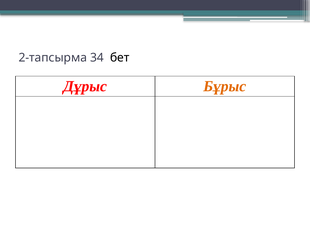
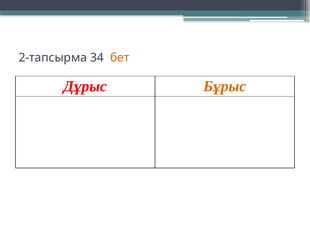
бет colour: black -> orange (120, 58)
